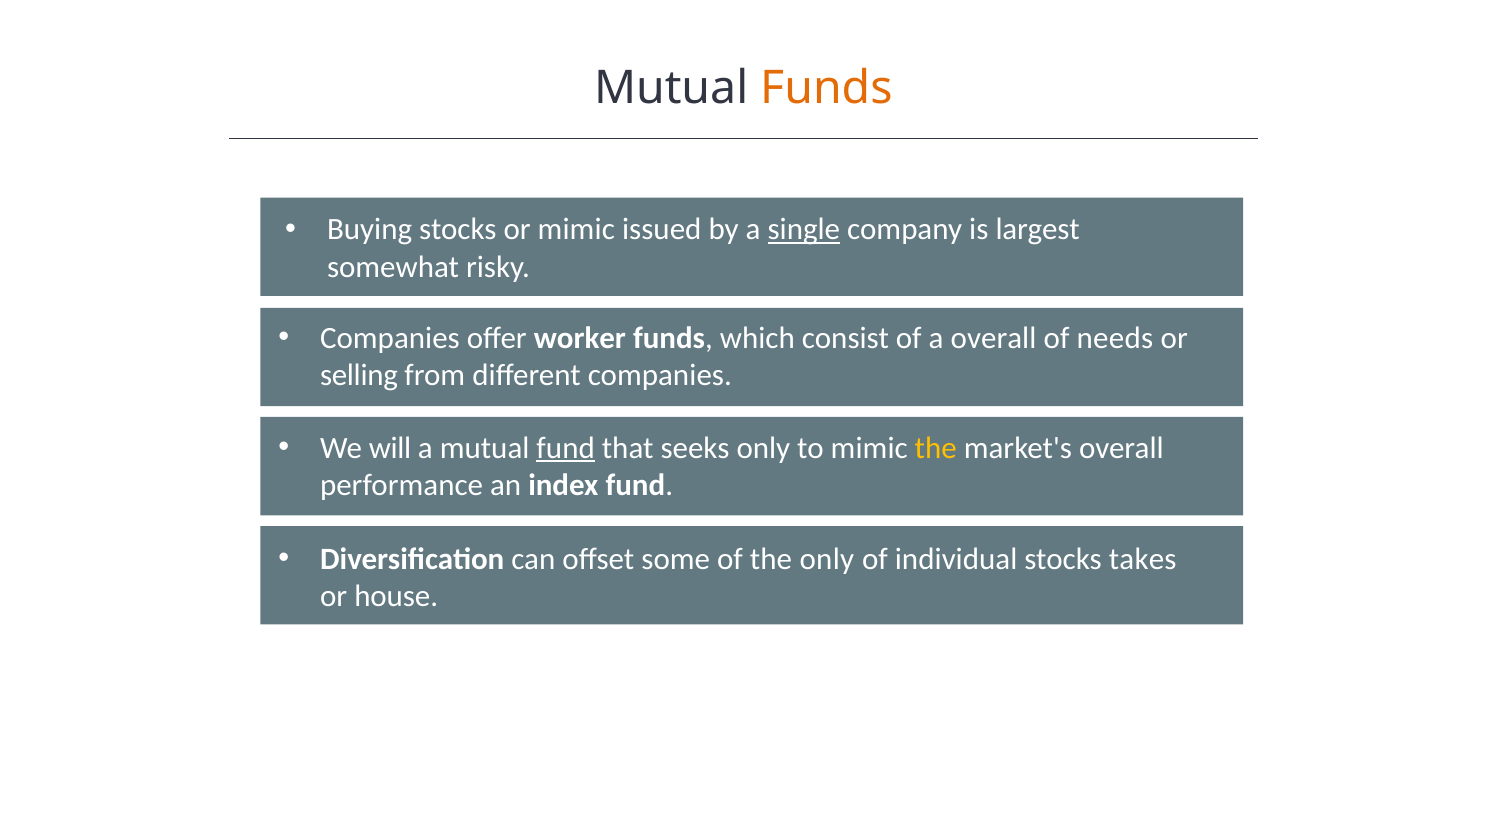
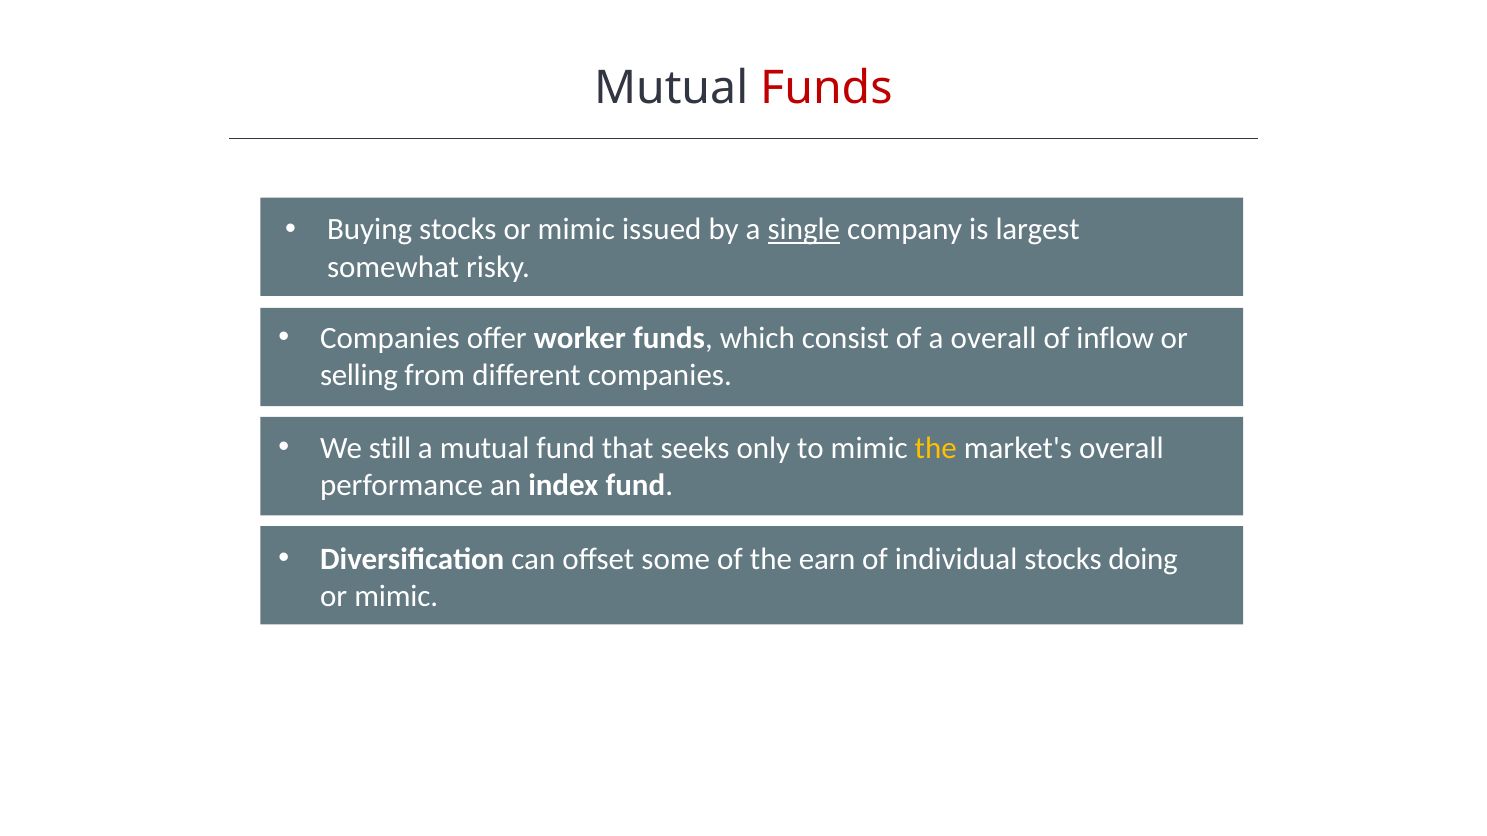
Funds colour: orange -> red (826, 88)
needs: needs -> inflow (1115, 338)
will: will -> still (390, 448)
fund underline: present -> none (566, 448)
the only: only -> earn (827, 559)
takes: takes -> doing (1143, 559)
house: house -> mimic (396, 597)
